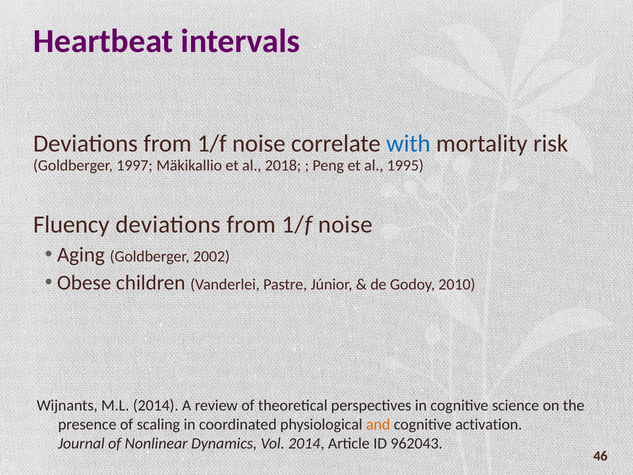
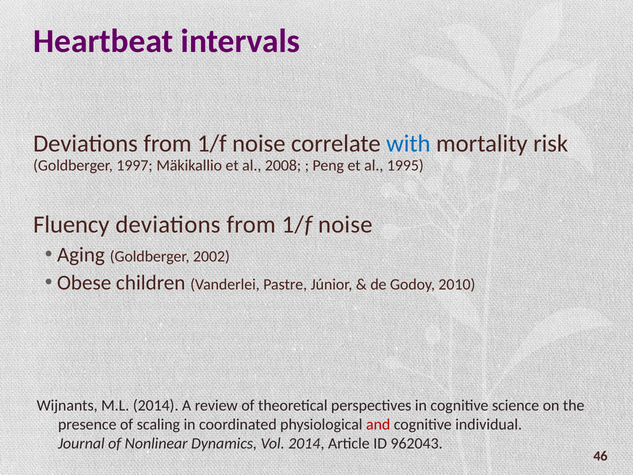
2018: 2018 -> 2008 (283, 166)
and colour: orange -> red (378, 424)
activation: activation -> individual (489, 424)
